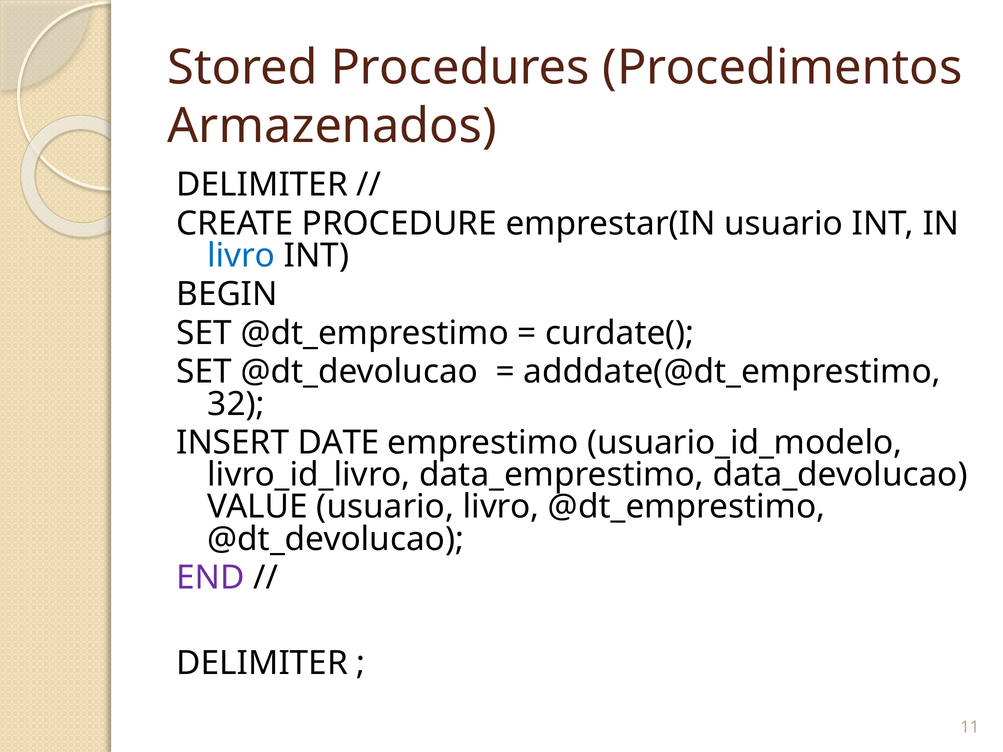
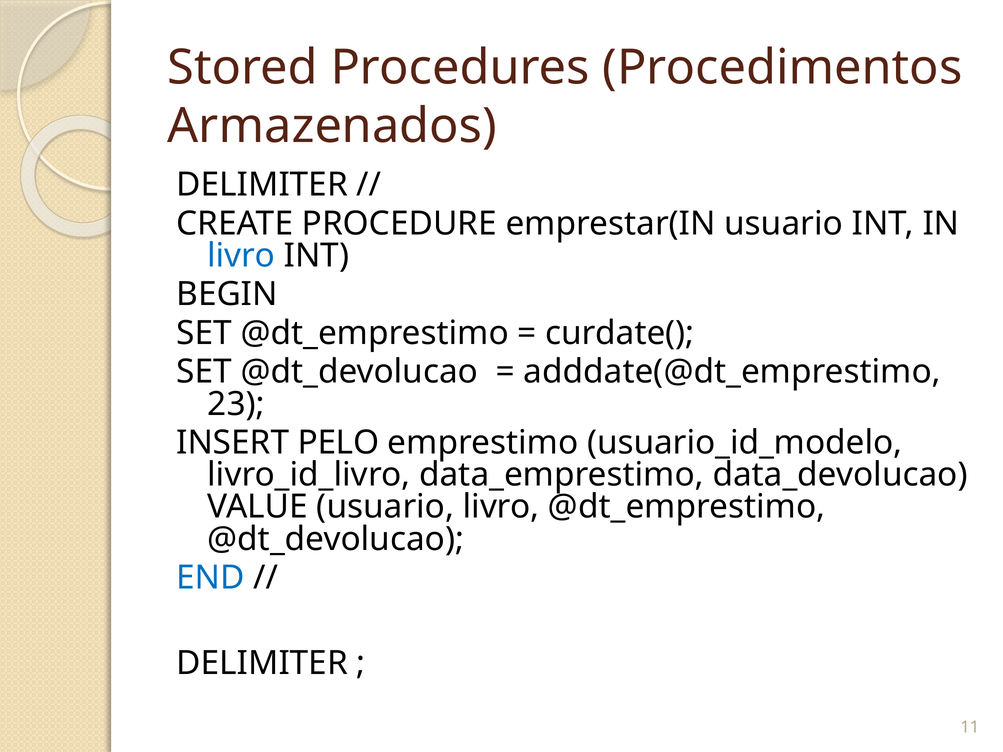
32: 32 -> 23 (236, 404)
DATE: DATE -> PELO (339, 443)
END colour: purple -> blue (211, 578)
